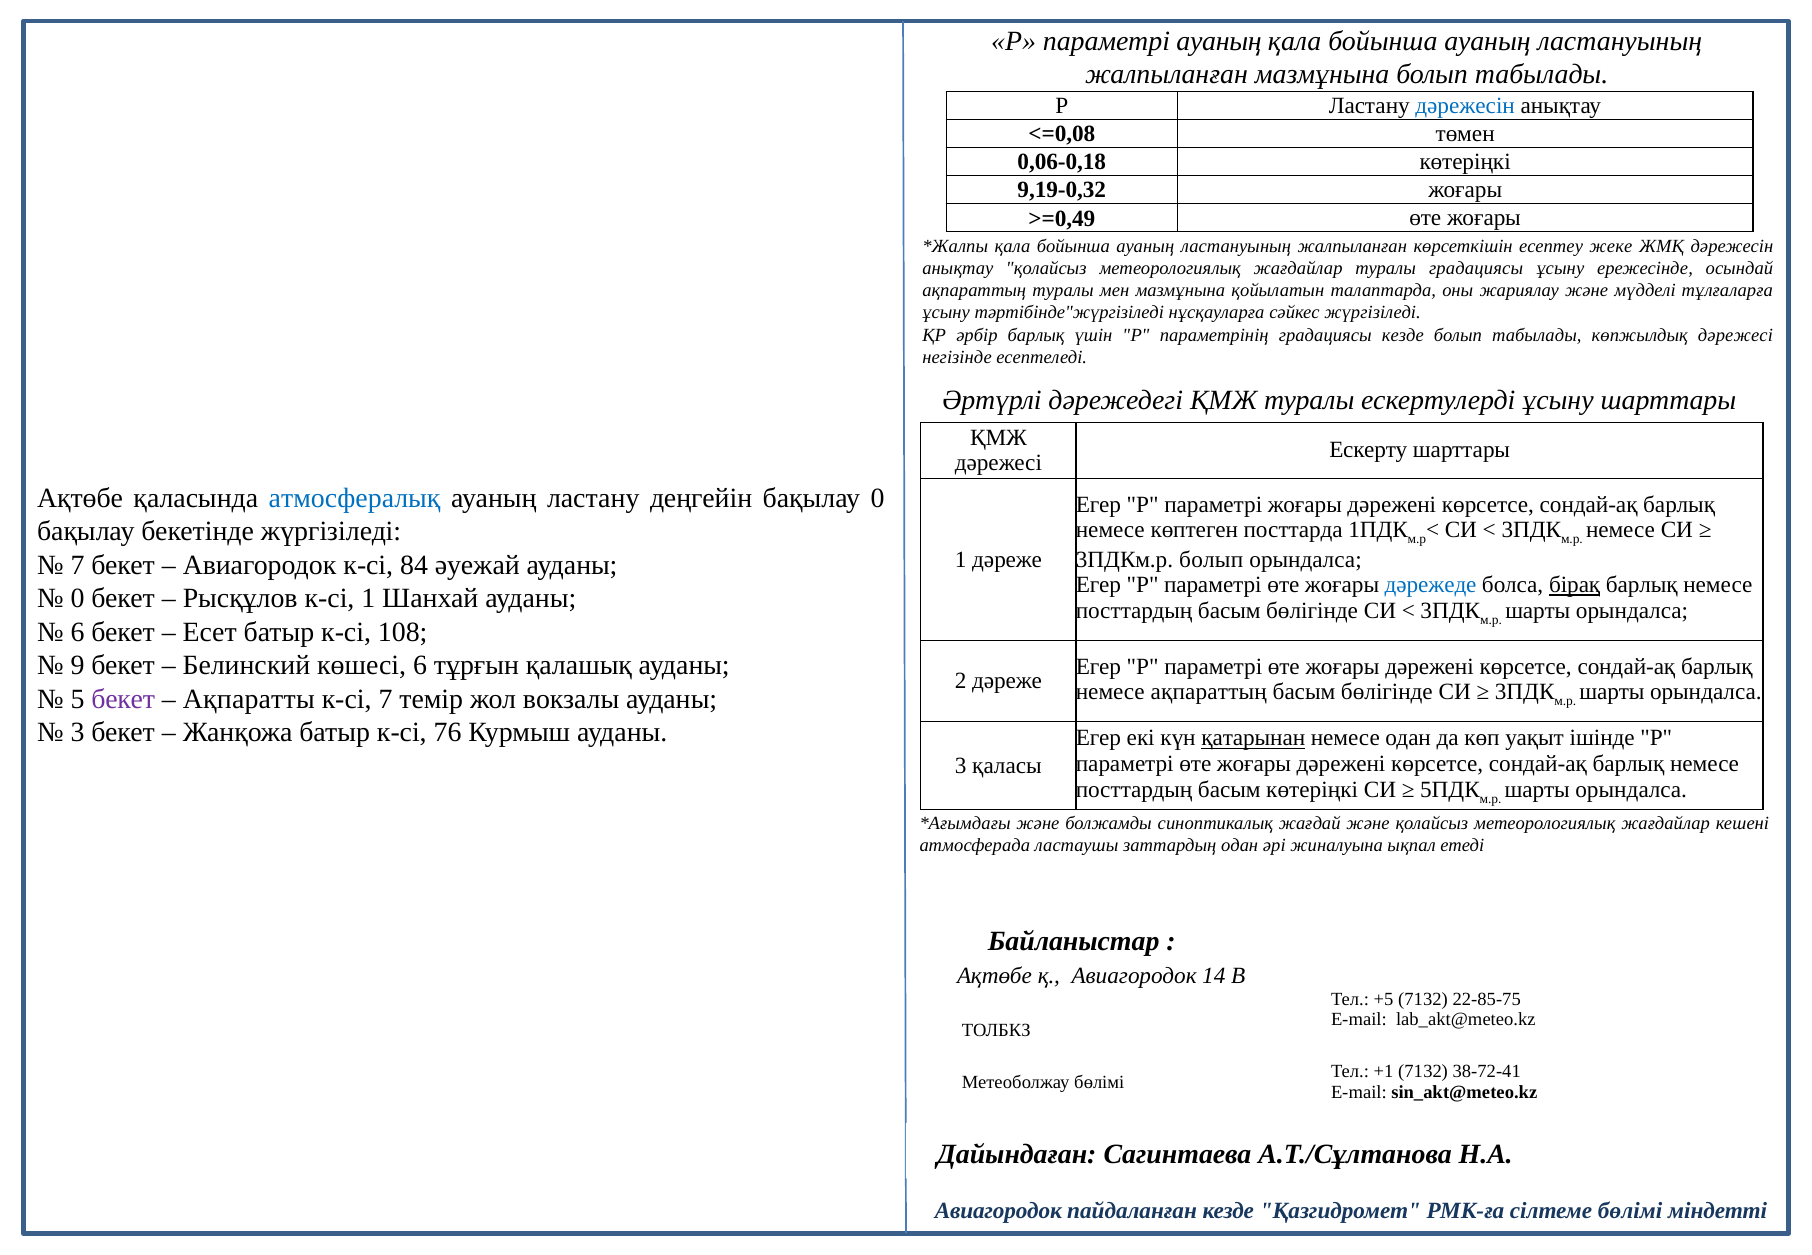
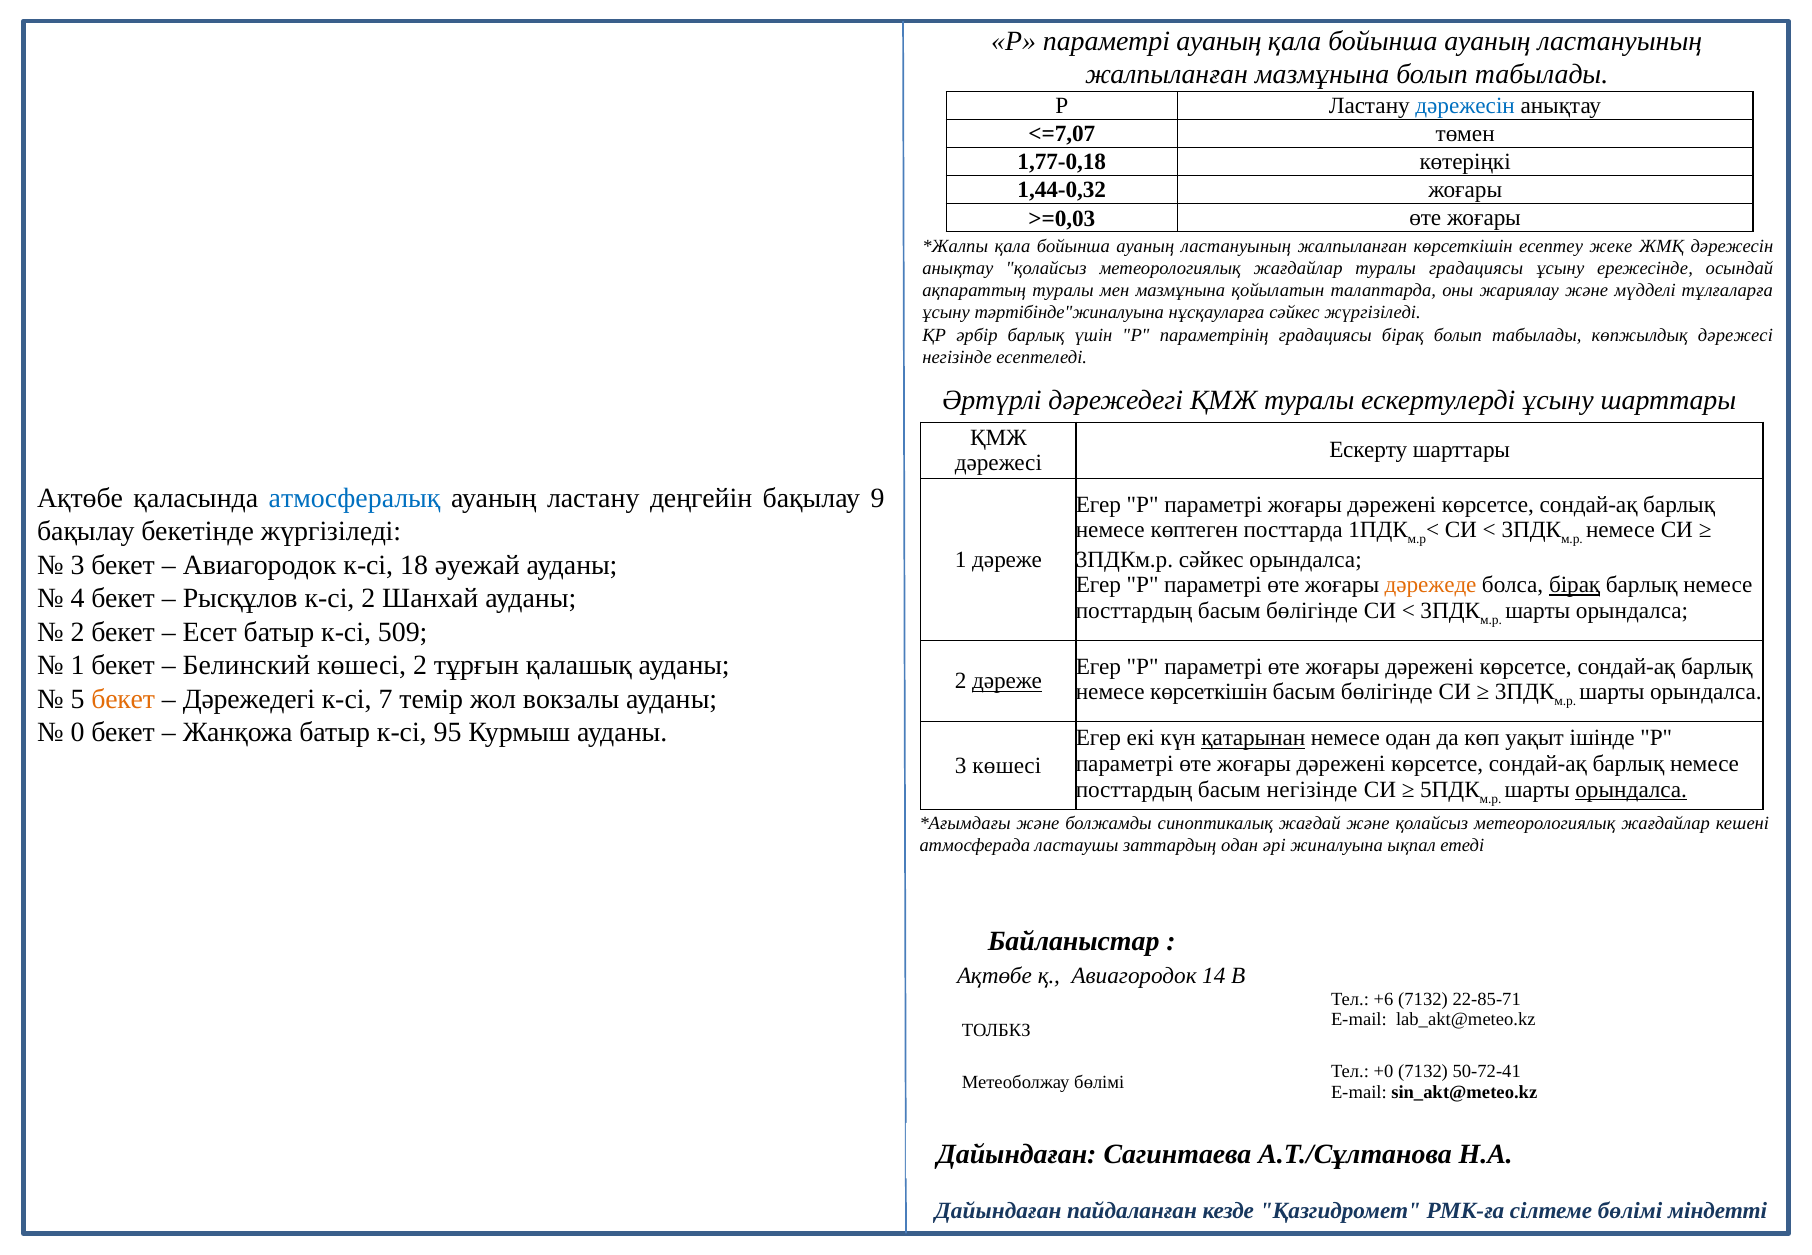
<=0,08: <=0,08 -> <=7,07 (1062, 134)
0,06-0,18: 0,06-0,18 -> 1,77-0,18 (1062, 162)
9,19-0,32: 9,19-0,32 -> 1,44-0,32 (1062, 190)
>=0,49: >=0,49 -> >=0,03 (1062, 219)
тәртібінде"жүргізіледі: тәртібінде"жүргізіледі -> тәртібінде"жиналуына (1069, 313)
градациясы кезде: кезде -> бірақ (1403, 335)
бақылау 0: 0 -> 9 (878, 498)
3ПДКм.р болып: болып -> сәйкес (1211, 559)
7: 7 -> 3 (77, 565)
84: 84 -> 18 (414, 565)
дәрежеде colour: blue -> orange (1431, 585)
0: 0 -> 4 (77, 598)
к-сі 1: 1 -> 2 (368, 598)
6: 6 -> 2 (77, 632)
108: 108 -> 509 (403, 632)
9: 9 -> 1 (77, 665)
көшесі 6: 6 -> 2 (420, 665)
дәреже underline: none -> present (1007, 681)
немесе ақпараттың: ақпараттың -> көрсеткішін (1209, 692)
бекет colour: purple -> orange (123, 699)
Ақпаратты: Ақпаратты -> Дәрежедегі (249, 699)
3: 3 -> 0 (77, 732)
76: 76 -> 95 (448, 732)
3 қаласы: қаласы -> көшесі (1007, 765)
басым көтеріңкі: көтеріңкі -> негізінде (1312, 789)
орындалса underline: none -> present (1631, 789)
+5: +5 -> +6 (1383, 999)
22-85-75: 22-85-75 -> 22-85-71 (1487, 999)
+1: +1 -> +0 (1383, 1071)
38-72-41: 38-72-41 -> 50-72-41 (1487, 1071)
Авиагородок: Авиагородок -> Дайындаған (998, 1210)
